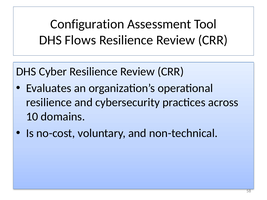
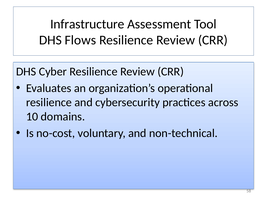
Configuration: Configuration -> Infrastructure (87, 24)
